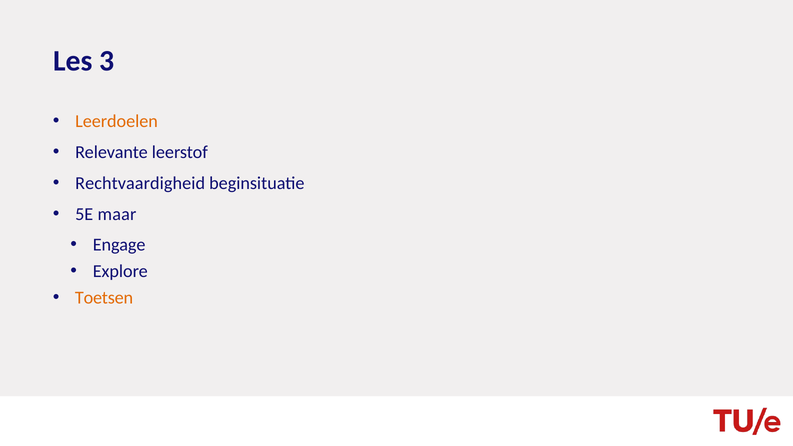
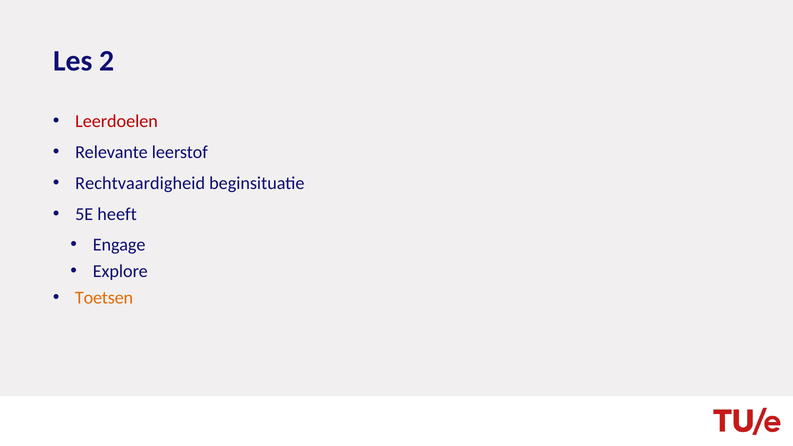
3: 3 -> 2 (107, 61)
Leerdoelen colour: orange -> red (117, 121)
maar: maar -> heeft (117, 214)
